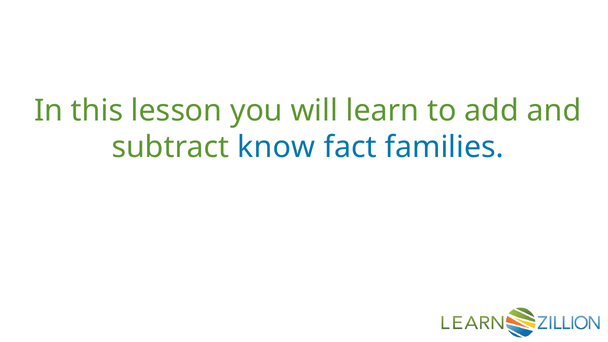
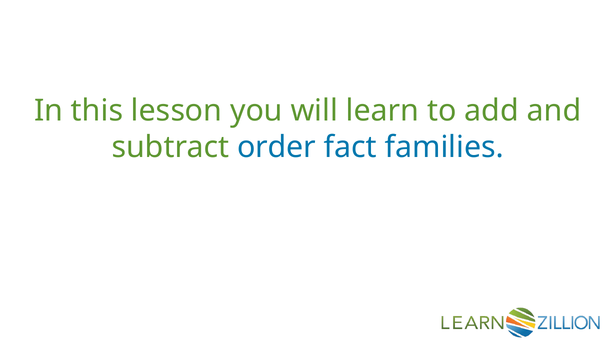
know: know -> order (277, 147)
